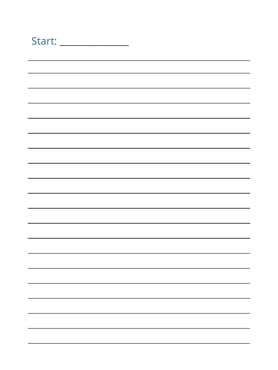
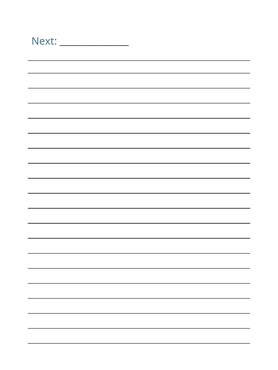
Start: Start -> Next (44, 41)
